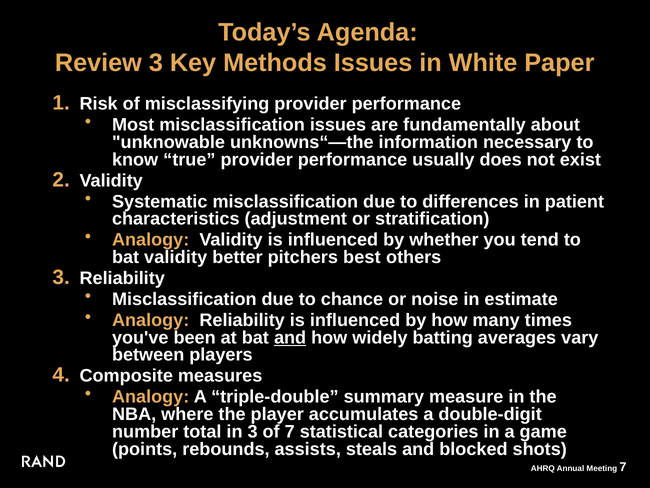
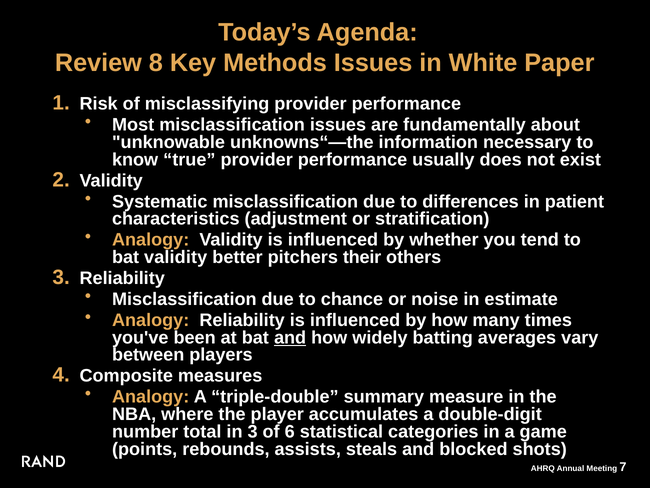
Review 3: 3 -> 8 (156, 63)
best: best -> their (362, 257)
of 7: 7 -> 6 (290, 431)
